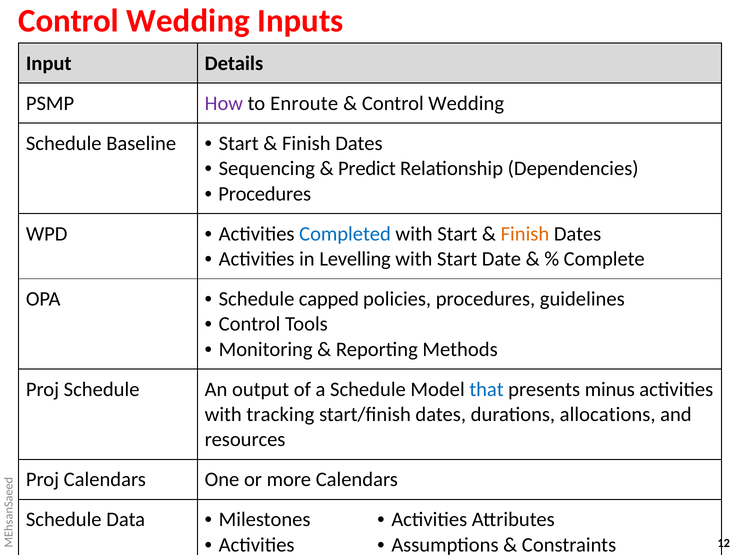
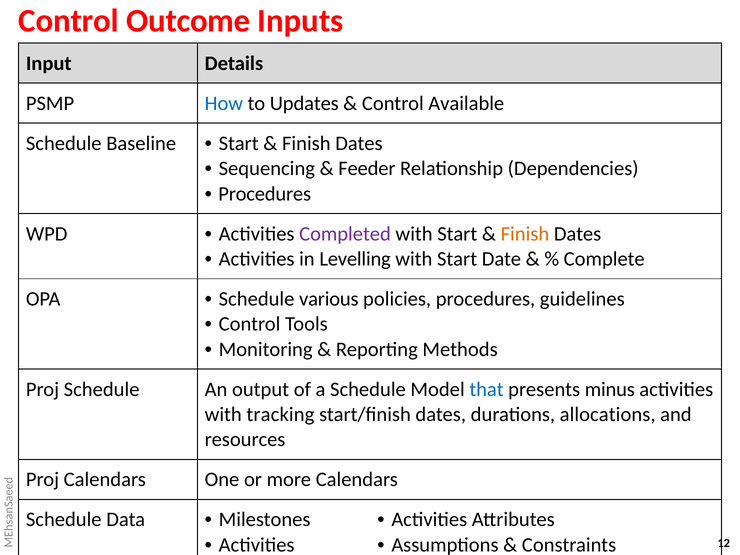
Wedding: Wedding -> Outcome (188, 21)
How colour: purple -> blue (224, 103)
Enroute: Enroute -> Updates (304, 103)
Wedding: Wedding -> Available (466, 103)
Predict: Predict -> Feeder (367, 169)
Completed colour: blue -> purple (345, 234)
capped: capped -> various (329, 299)
